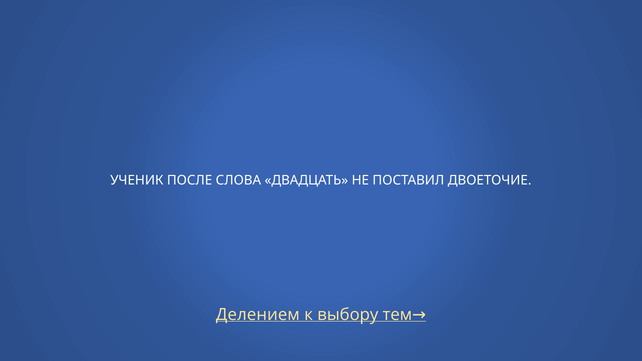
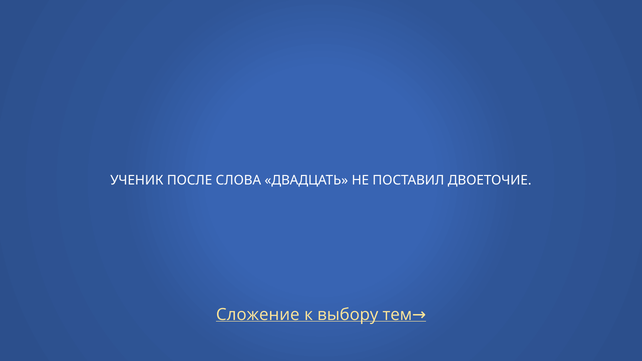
Делением: Делением -> Сложение (258, 315)
